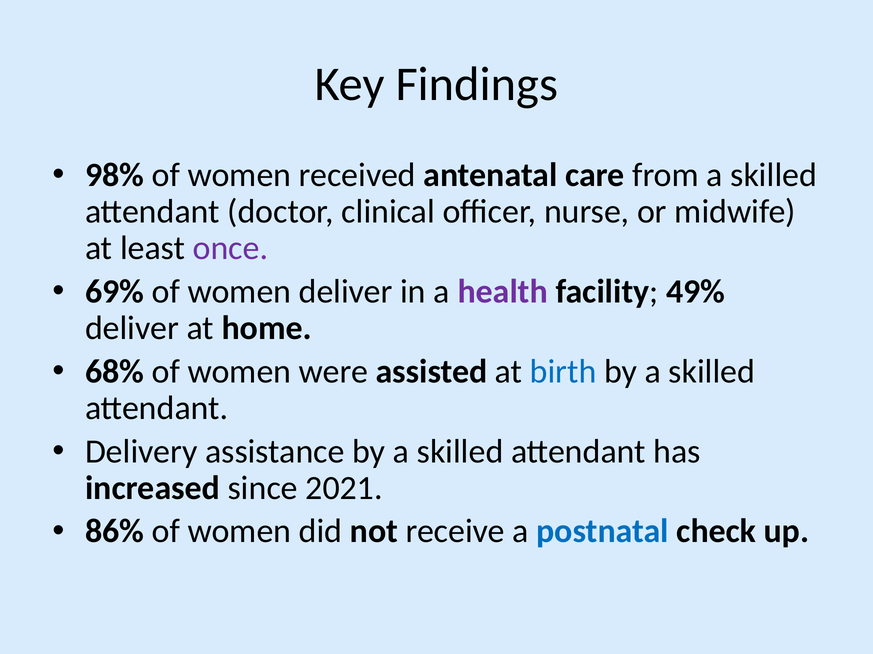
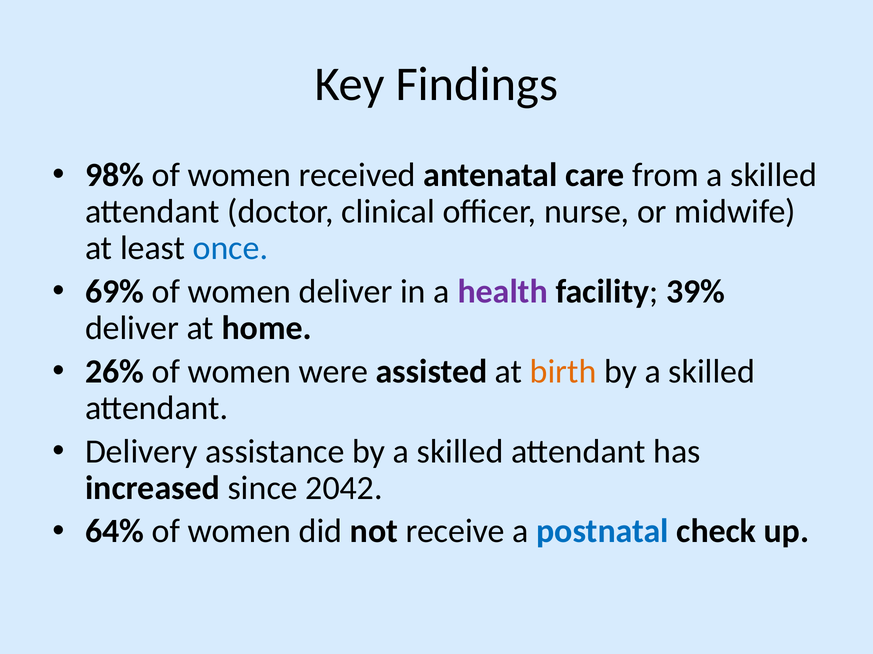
once colour: purple -> blue (230, 248)
49%: 49% -> 39% (696, 292)
68%: 68% -> 26% (115, 372)
birth colour: blue -> orange (563, 372)
2021: 2021 -> 2042 (344, 488)
86%: 86% -> 64% (115, 532)
